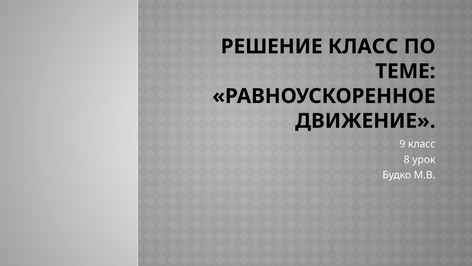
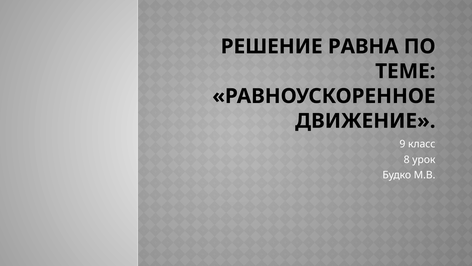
РЕШЕНИЕ КЛАСС: КЛАСС -> РАВНА (363, 46)
